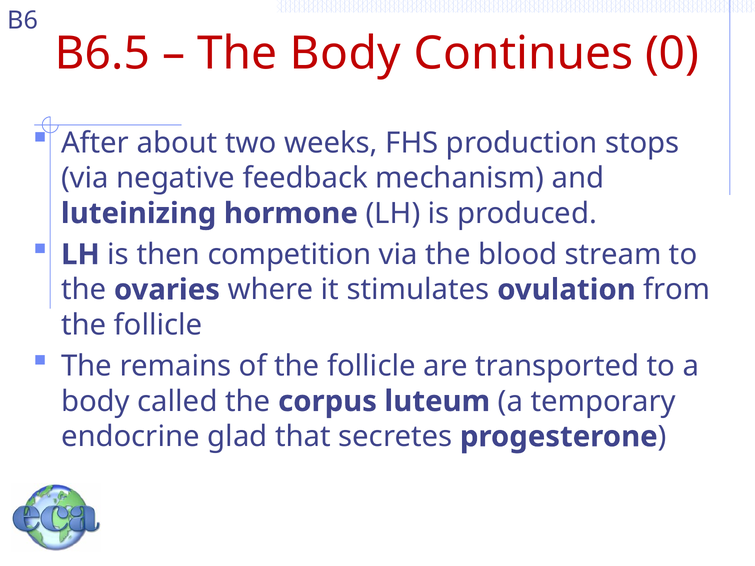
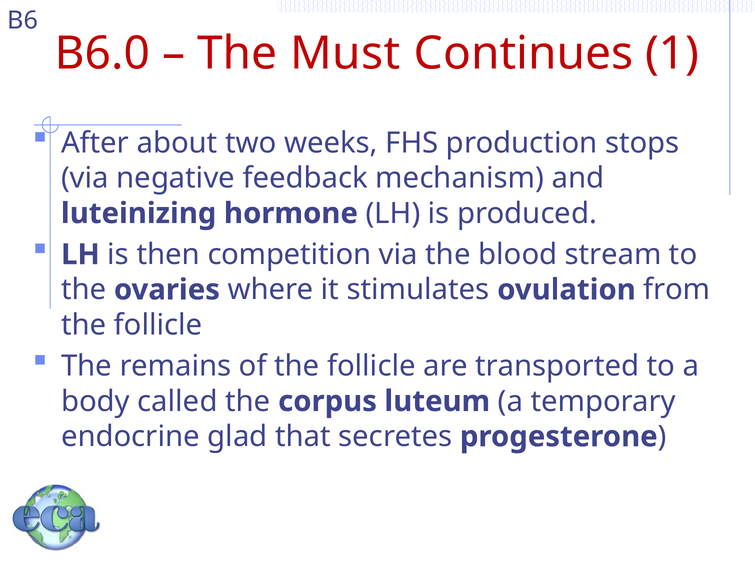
B6.5: B6.5 -> B6.0 (103, 54)
The Body: Body -> Must (345, 54)
0: 0 -> 1 (672, 54)
